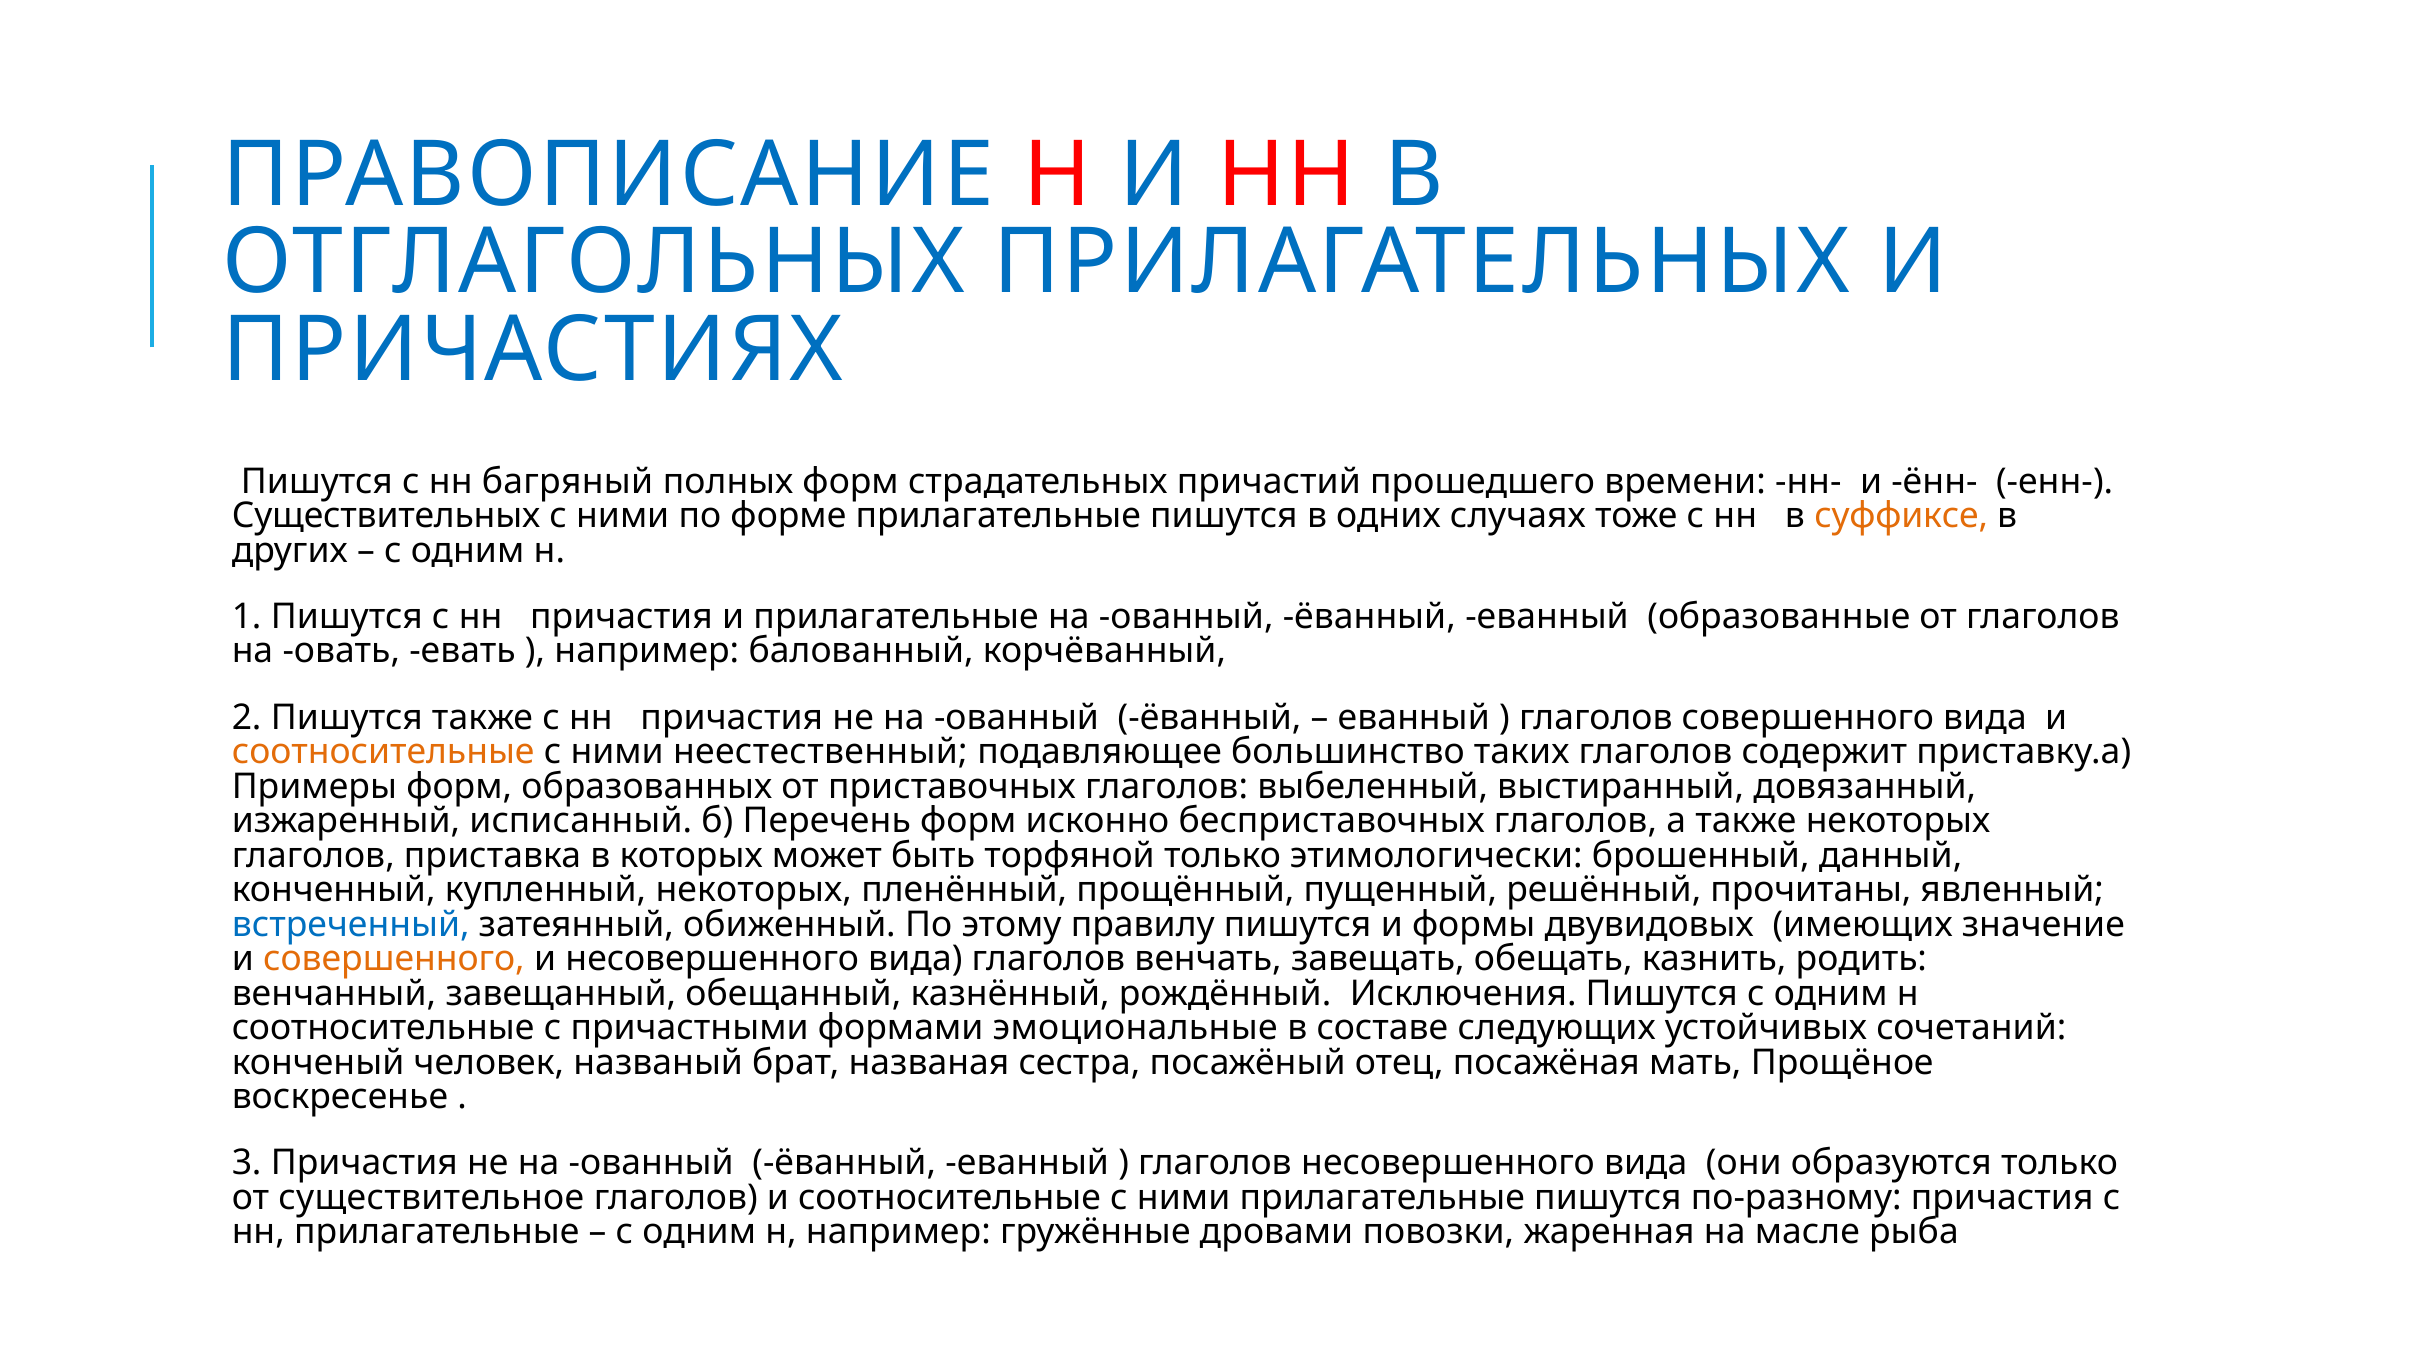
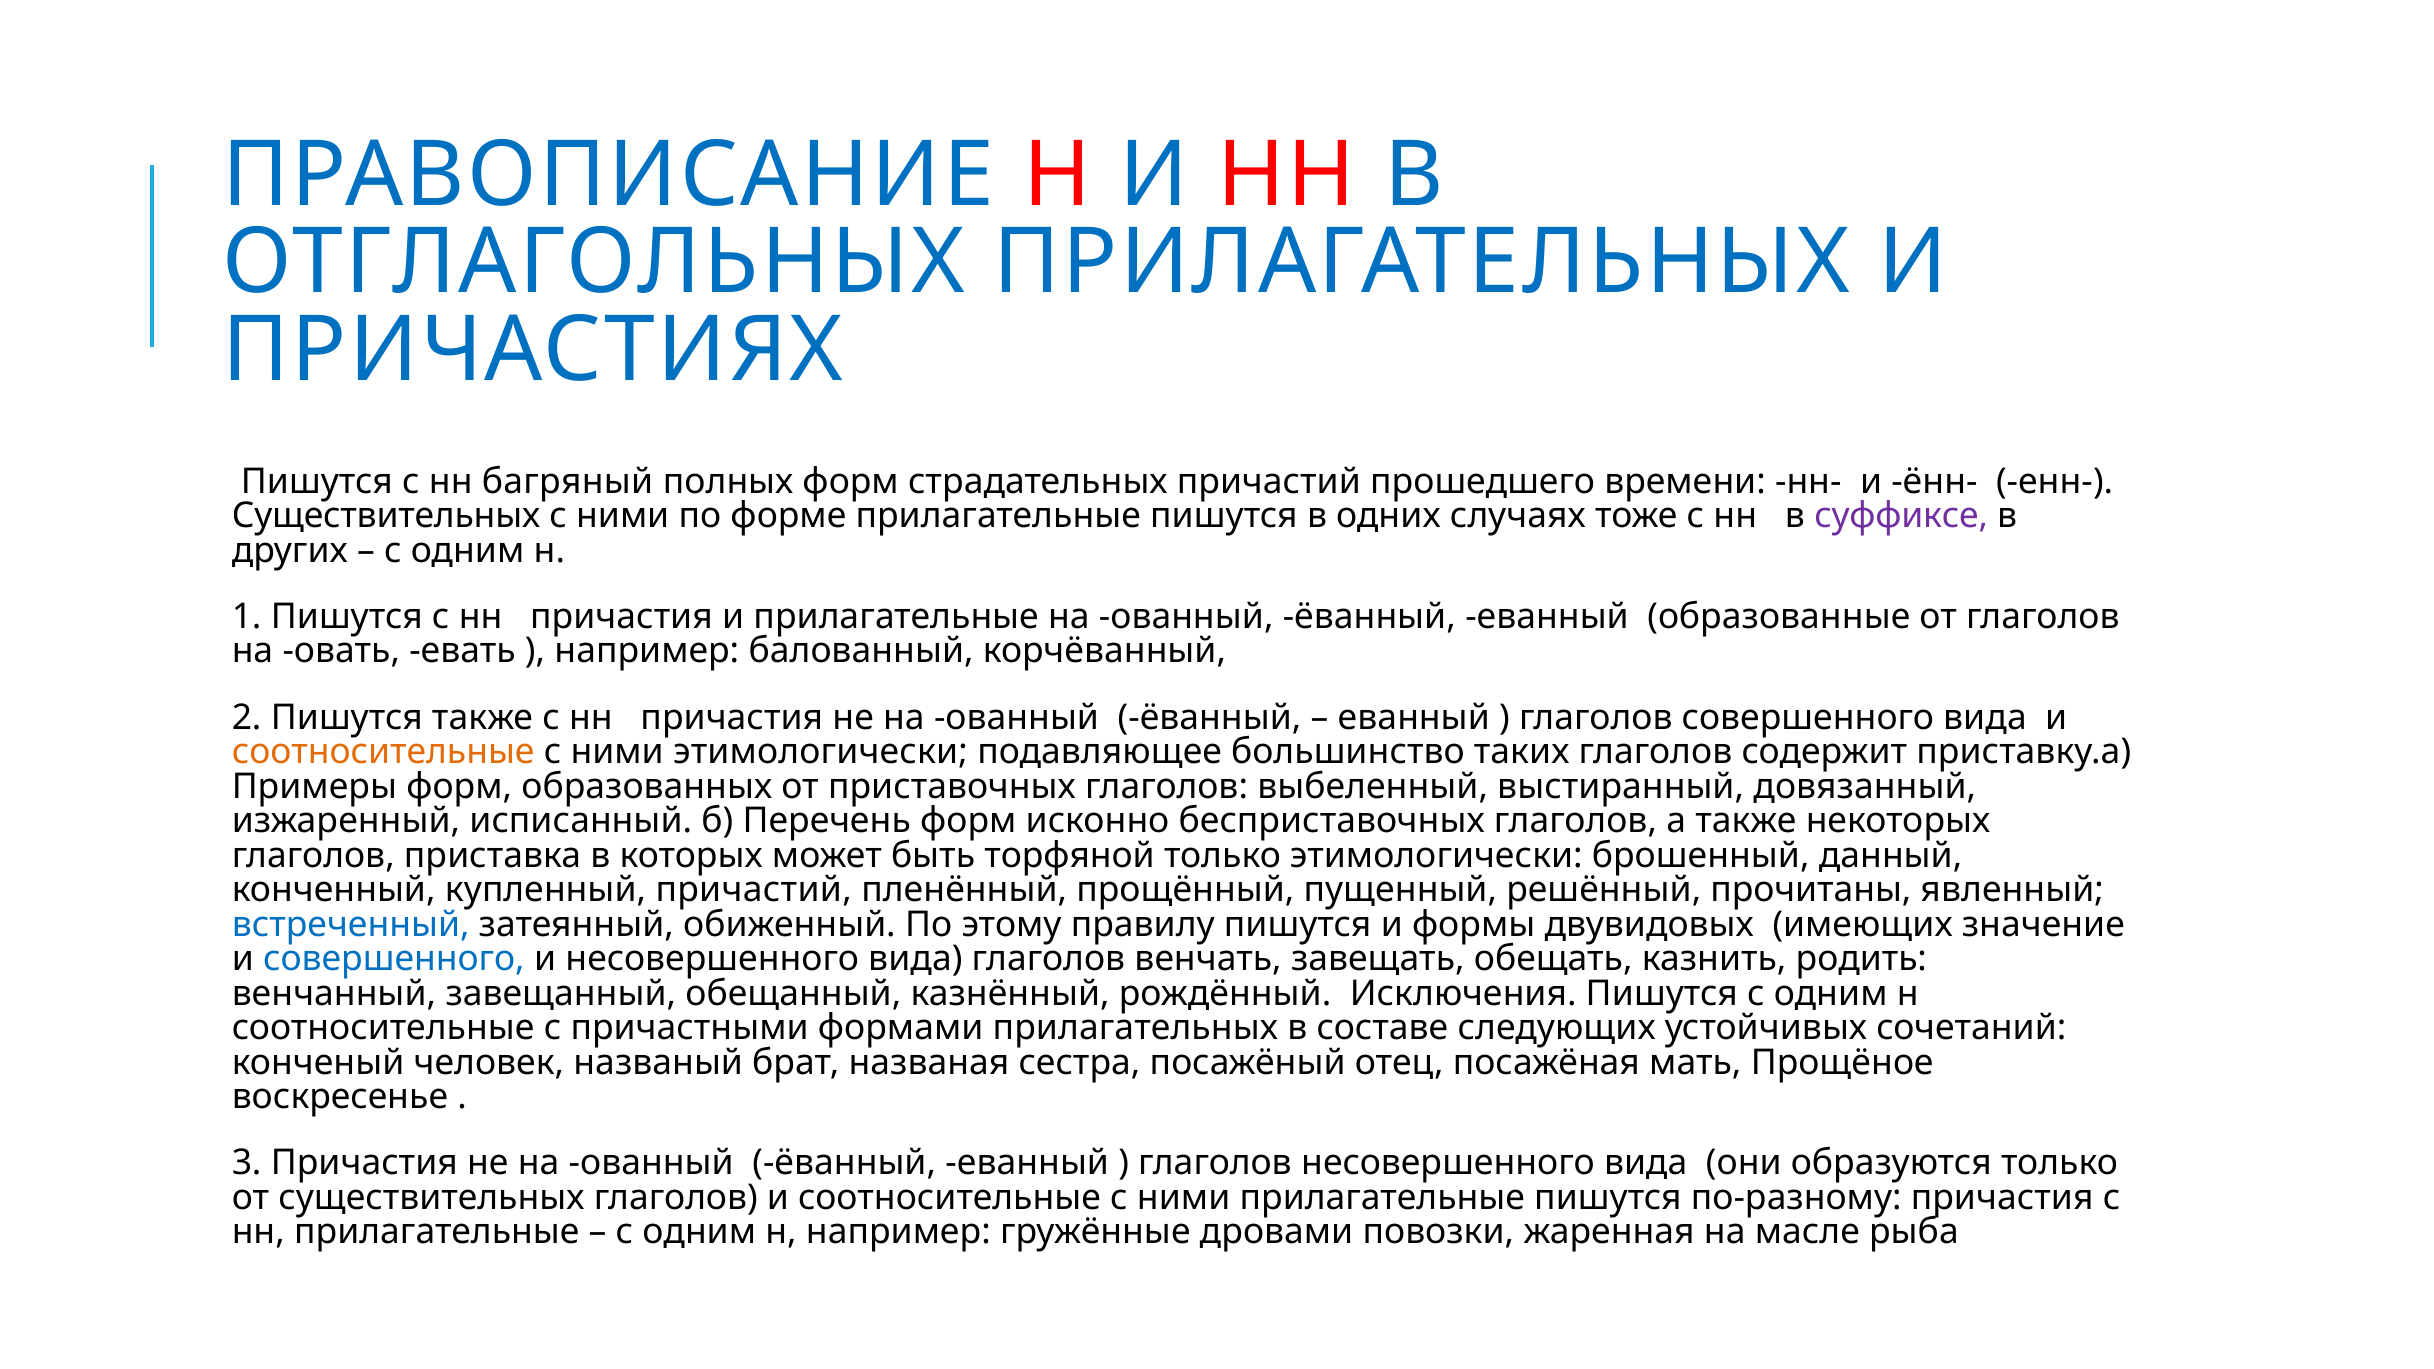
суффиксе colour: orange -> purple (1901, 516)
ними неестественный: неестественный -> этимологически (820, 752)
купленный некоторых: некоторых -> причастий (754, 890)
совершенного colour: orange -> blue (394, 959)
формами эмоциональные: эмоциональные -> прилагательных (1135, 1028)
от существительное: существительное -> существительных (431, 1198)
